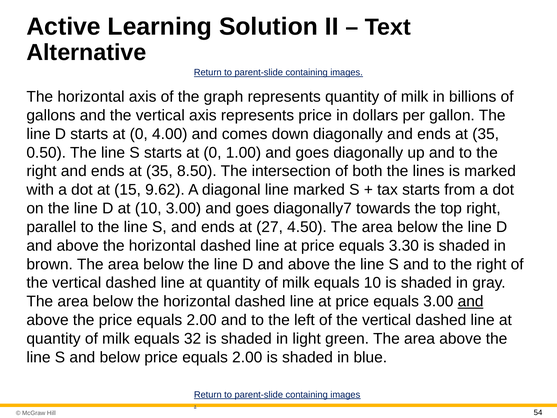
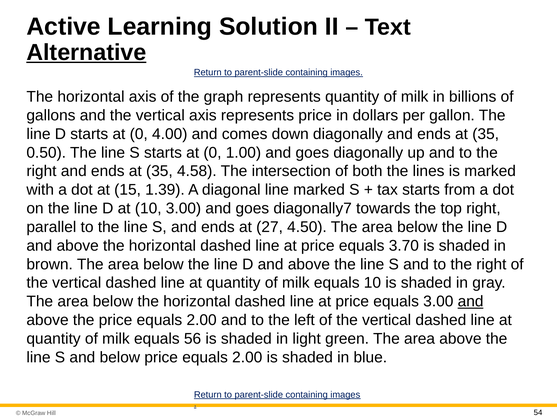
Alternative underline: none -> present (86, 52)
8.50: 8.50 -> 4.58 (197, 171)
9.62: 9.62 -> 1.39 (165, 190)
3.30: 3.30 -> 3.70 (404, 245)
32: 32 -> 56 (193, 338)
